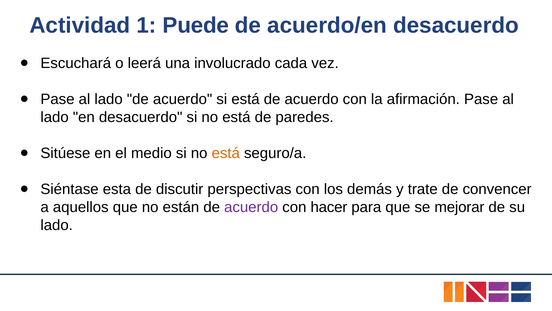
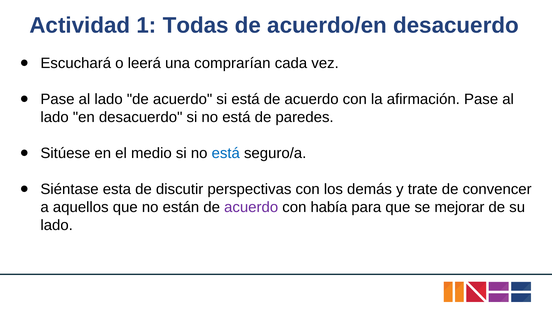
Puede: Puede -> Todas (196, 25)
involucrado: involucrado -> comprarían (232, 63)
está colour: orange -> blue (226, 153)
hacer: hacer -> había (329, 207)
